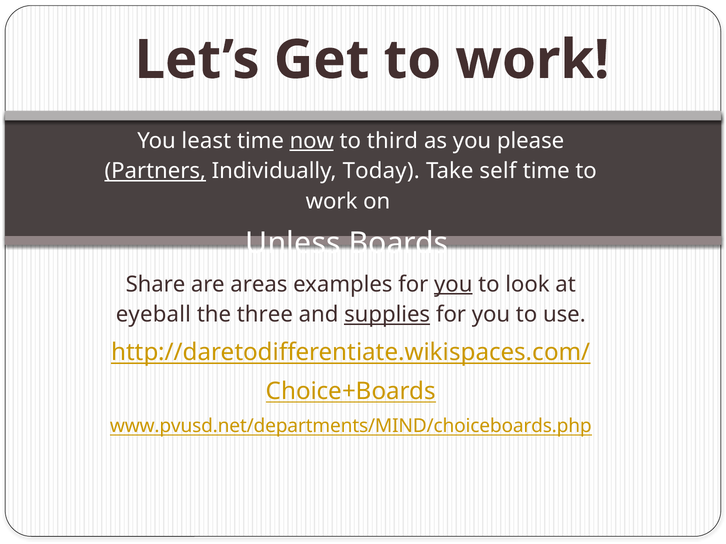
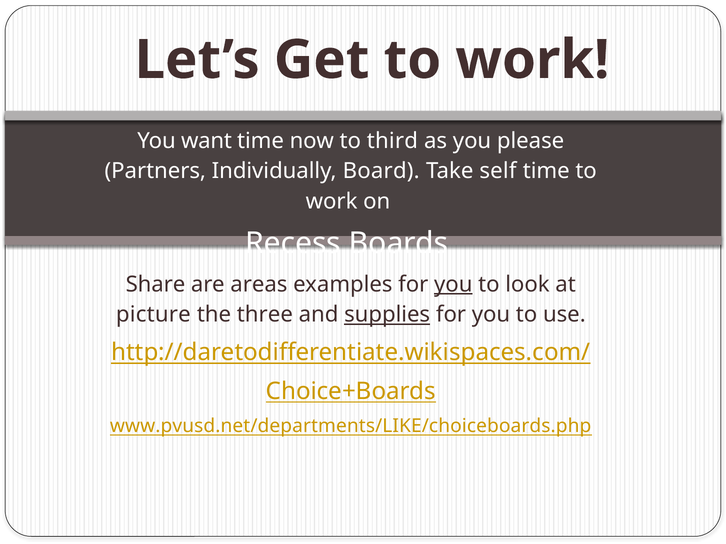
least: least -> want (206, 141)
now underline: present -> none (312, 141)
Partners underline: present -> none (155, 171)
Today: Today -> Board (381, 171)
Unless: Unless -> Recess (293, 244)
eyeball: eyeball -> picture (153, 315)
www.pvusd.net/departments/MIND/choiceboards.php: www.pvusd.net/departments/MIND/choiceboards.php -> www.pvusd.net/departments/LIKE/choiceboards.php (351, 427)
